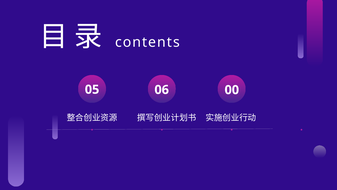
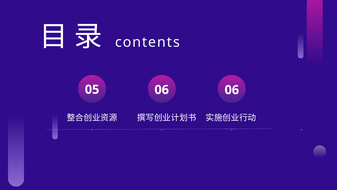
06 00: 00 -> 06 (232, 90)
